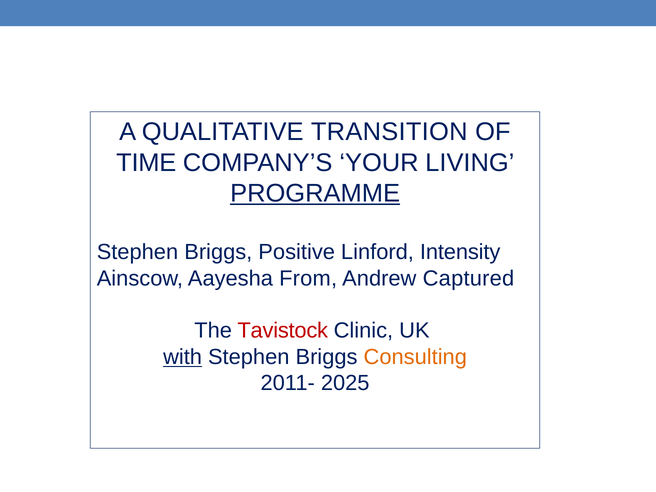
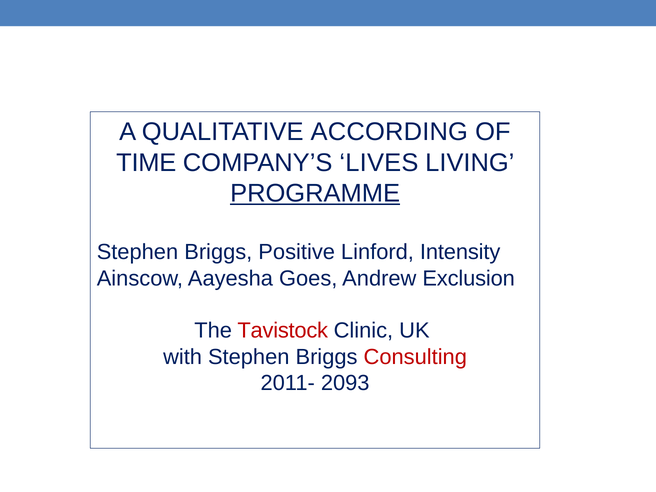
TRANSITION: TRANSITION -> ACCORDING (389, 132)
YOUR: YOUR -> LIVES (379, 163)
From: From -> Goes (308, 278)
Captured: Captured -> Exclusion (469, 278)
with underline: present -> none (183, 357)
Consulting colour: orange -> red (415, 357)
2025: 2025 -> 2093 (345, 383)
